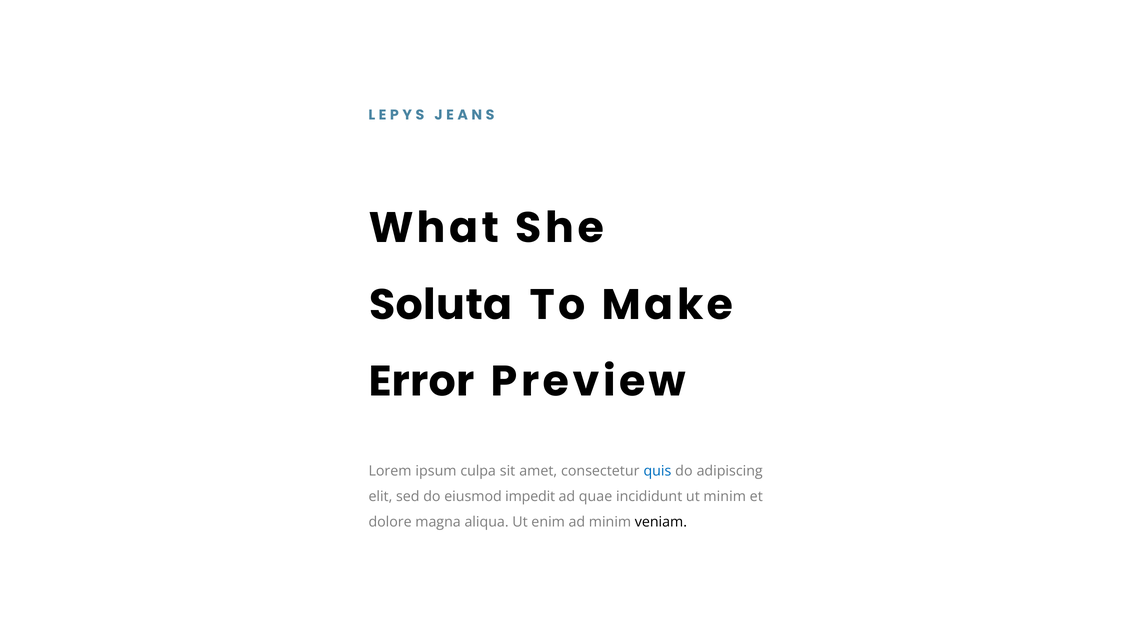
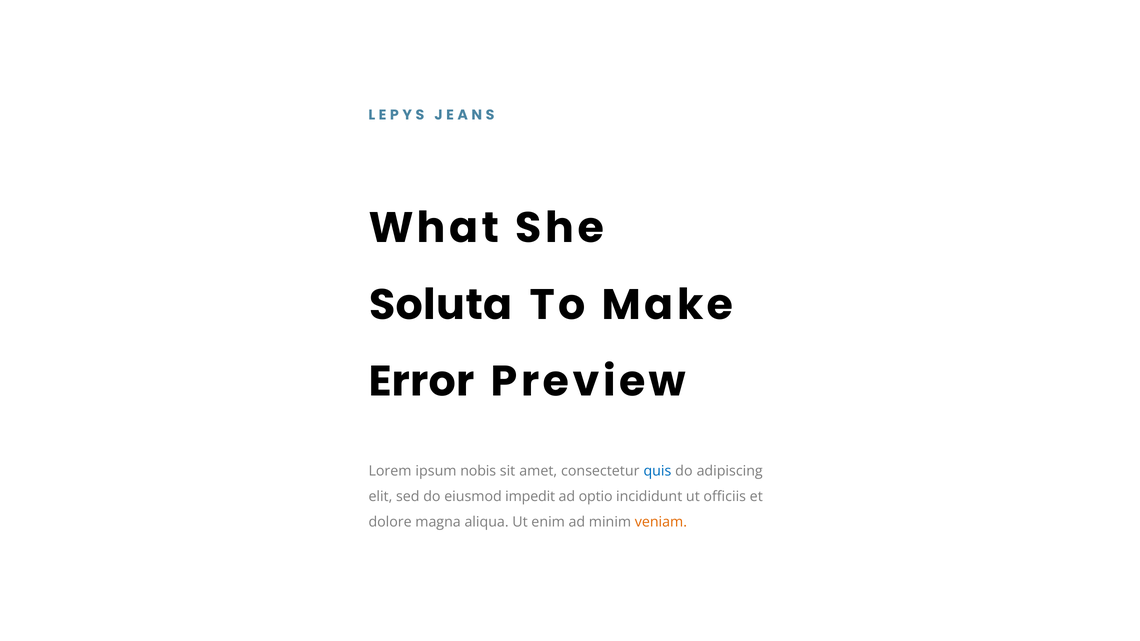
culpa: culpa -> nobis (478, 471)
quae: quae -> optio (596, 497)
ut minim: minim -> officiis (725, 497)
veniam colour: black -> orange (661, 522)
